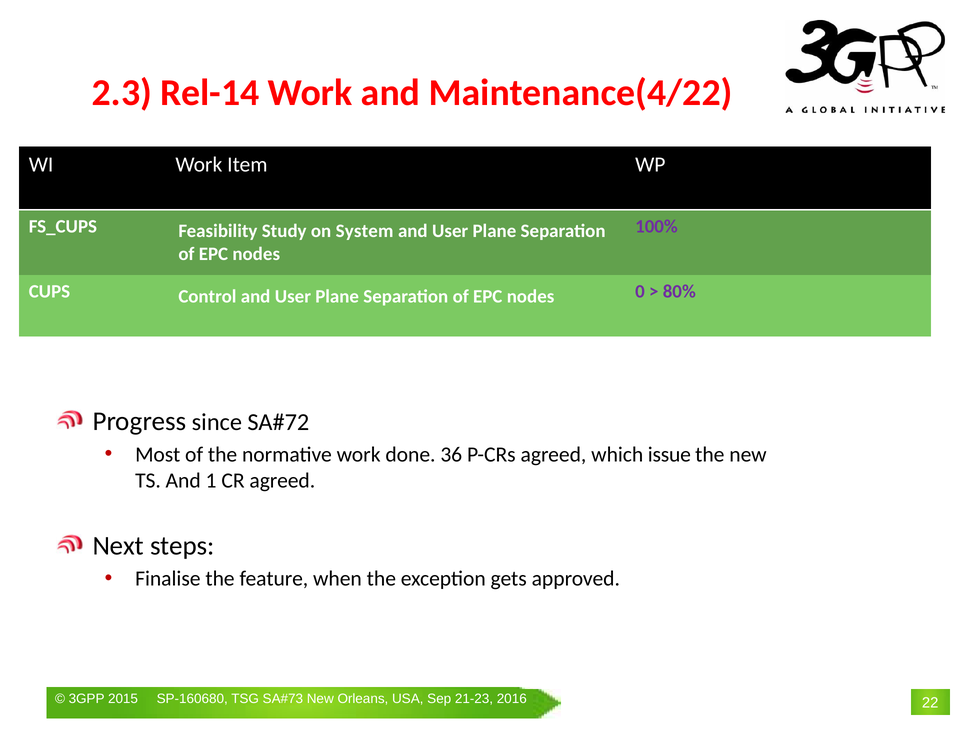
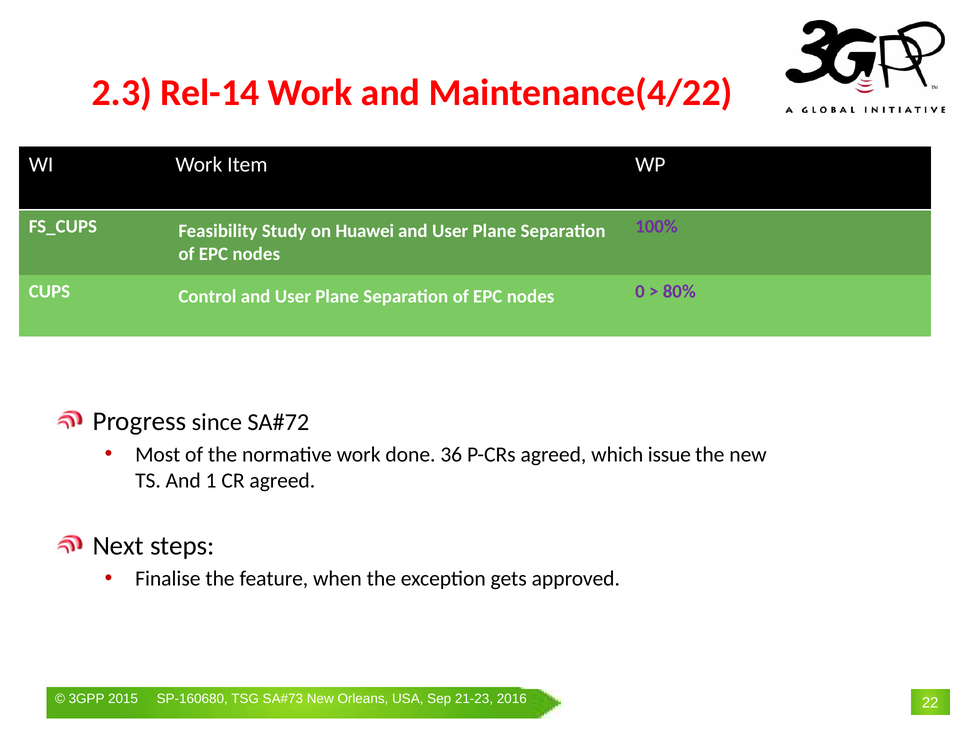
System: System -> Huawei (365, 231)
